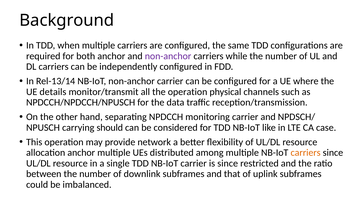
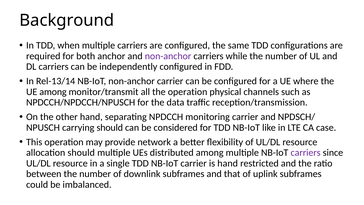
UE details: details -> among (53, 92)
allocation anchor: anchor -> should (81, 152)
carriers colour: orange -> purple (306, 152)
is since: since -> hand (228, 163)
